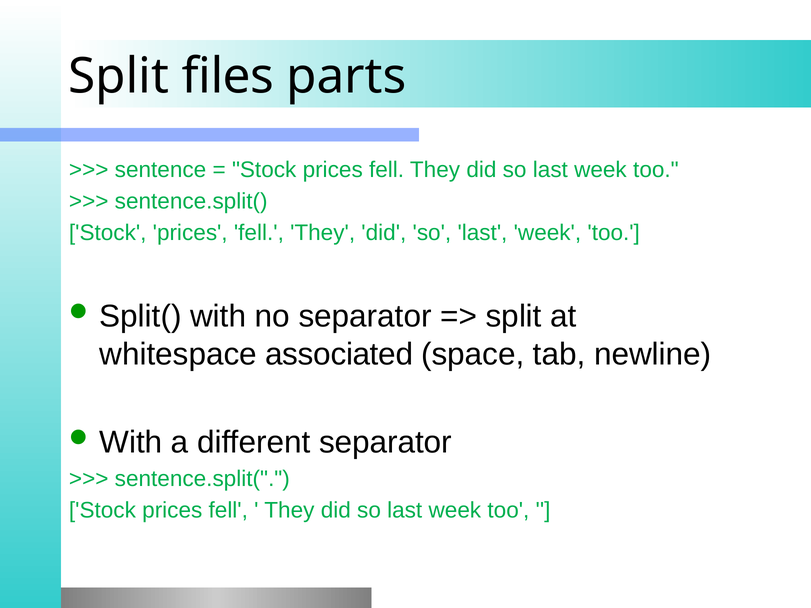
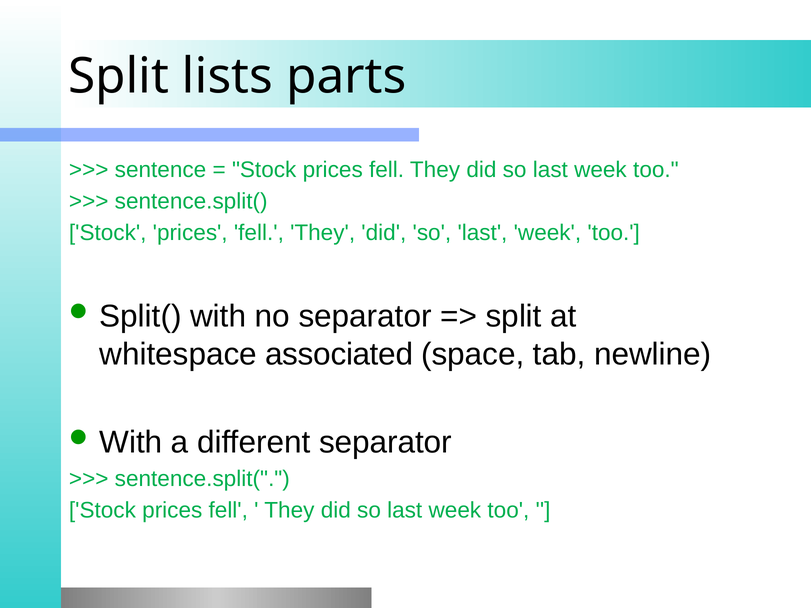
files: files -> lists (228, 76)
